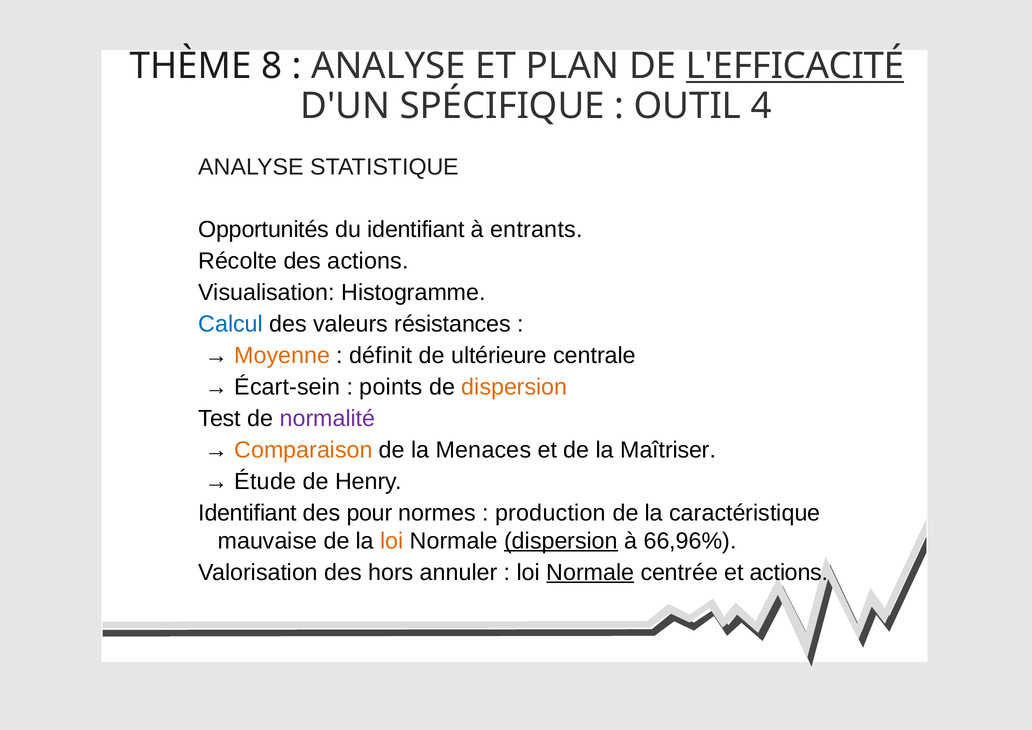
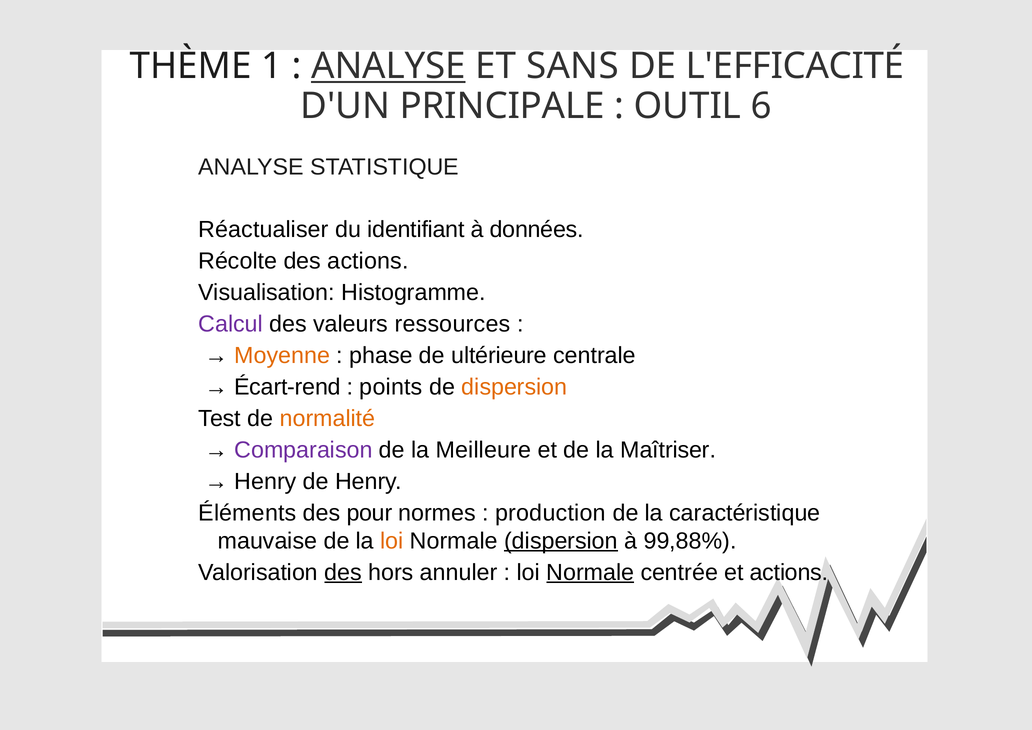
8: 8 -> 1 (272, 66)
ANALYSE underline: none -> present (389, 66)
PLAN: PLAN -> SANS (572, 66)
L'EFFICACITÉ underline: present -> none (795, 66)
SPÉCIFIQUE: SPÉCIFIQUE -> PRINCIPALE (502, 106)
4: 4 -> 6 (761, 106)
Opportunités: Opportunités -> Réactualiser (264, 230)
entrants: entrants -> données (537, 230)
Calcul colour: blue -> purple (231, 324)
résistances: résistances -> ressources (453, 324)
définit: définit -> phase (381, 355)
Écart-sein: Écart-sein -> Écart-rend (287, 387)
normalité colour: purple -> orange (327, 418)
Comparaison colour: orange -> purple (303, 450)
Menaces: Menaces -> Meilleure (483, 450)
Étude: Étude -> Henry (265, 481)
Identifiant: Identifiant -> Éléments (247, 513)
66,96%: 66,96% -> 99,88% (690, 541)
des underline: none -> present (343, 572)
